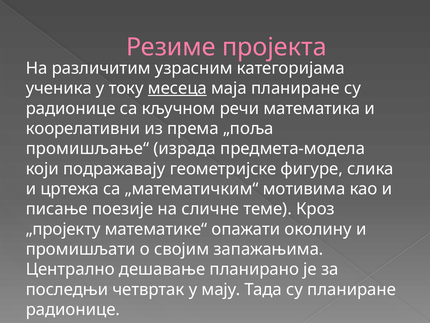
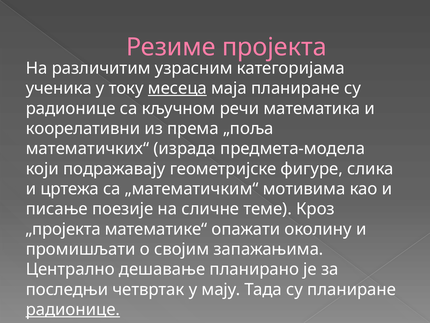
промишљање“: промишљање“ -> математичких“ (87, 148)
„пројекту: „пројекту -> „пројекта (63, 229)
радионице underline: none -> present (73, 309)
